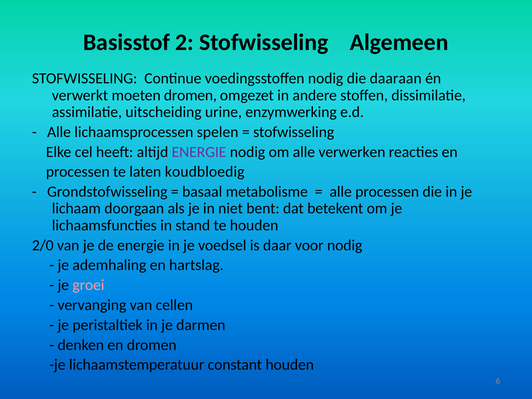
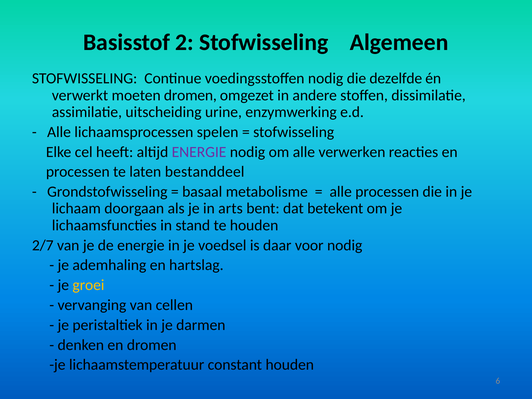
daaraan: daaraan -> dezelfde (396, 78)
koudbloedig: koudbloedig -> bestanddeel (205, 172)
niet: niet -> arts (231, 209)
2/0: 2/0 -> 2/7 (43, 245)
groei colour: pink -> yellow (88, 285)
